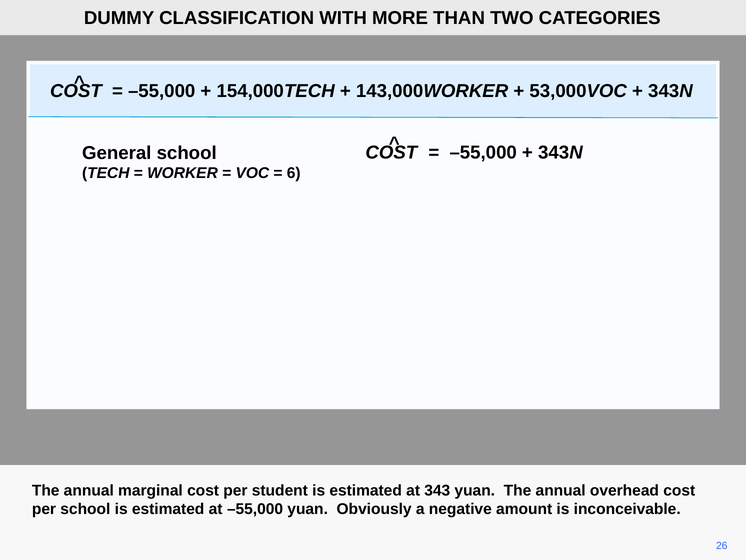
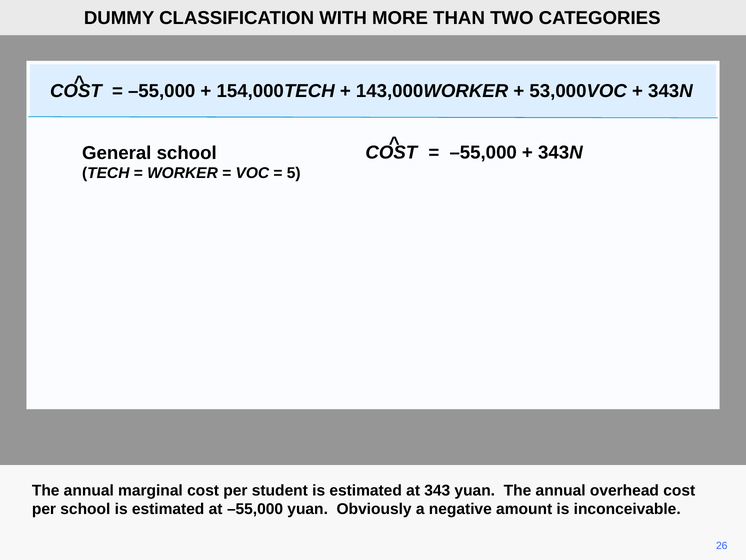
6: 6 -> 5 (294, 173)
